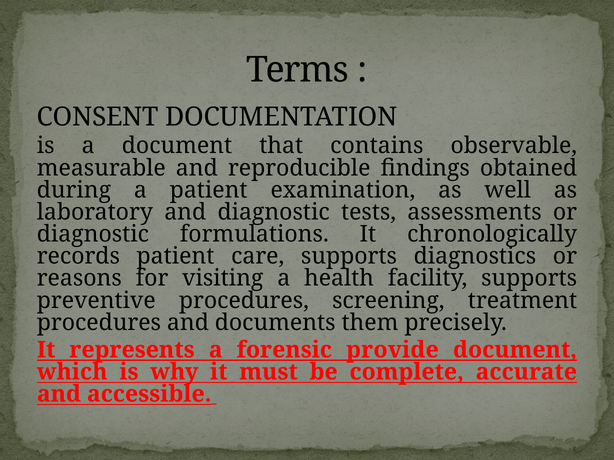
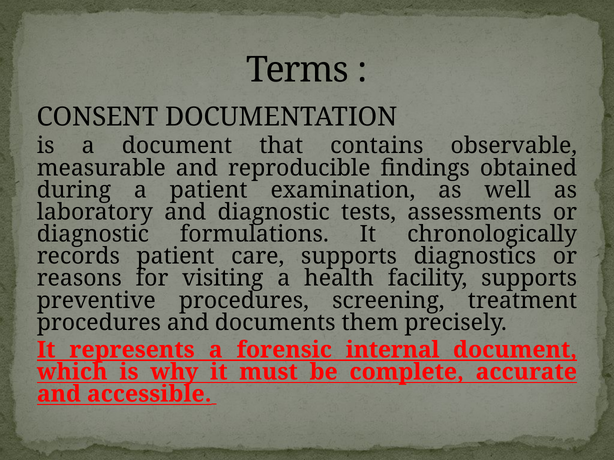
provide: provide -> internal (393, 350)
